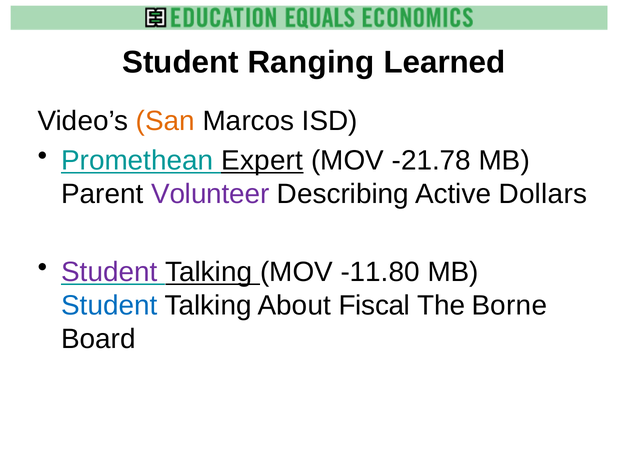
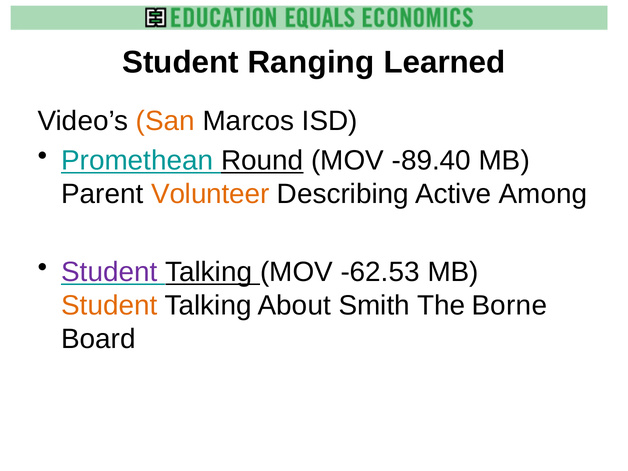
Expert: Expert -> Round (262, 160)
-21.78: -21.78 -> -89.40 (431, 160)
Volunteer colour: purple -> orange (210, 194)
Dollars: Dollars -> Among (543, 194)
-11.80: -11.80 -> -62.53 (380, 272)
Student colour: blue -> orange (109, 306)
Fiscal: Fiscal -> Smith (374, 306)
